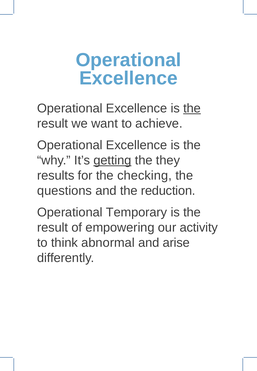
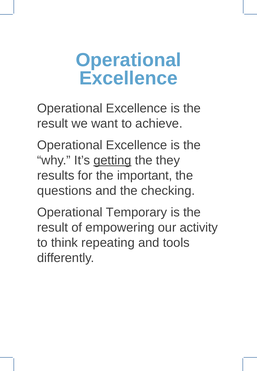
the underline: present -> none (192, 108)
checking: checking -> important (145, 176)
reduction: reduction -> checking (168, 191)
abnormal: abnormal -> repeating (108, 243)
arise: arise -> tools (176, 243)
